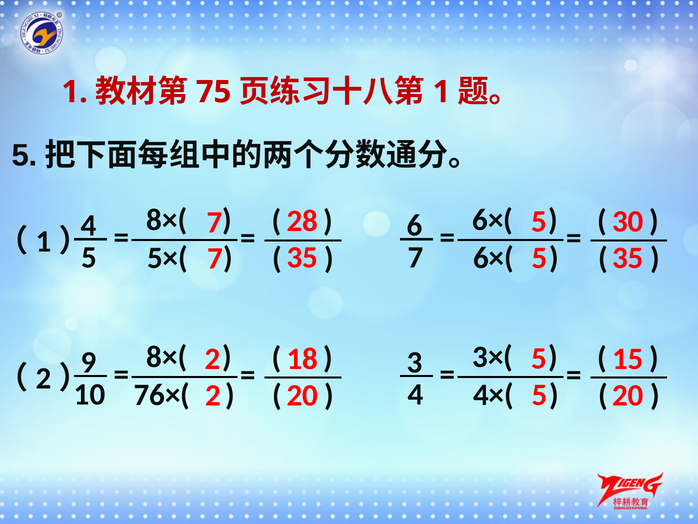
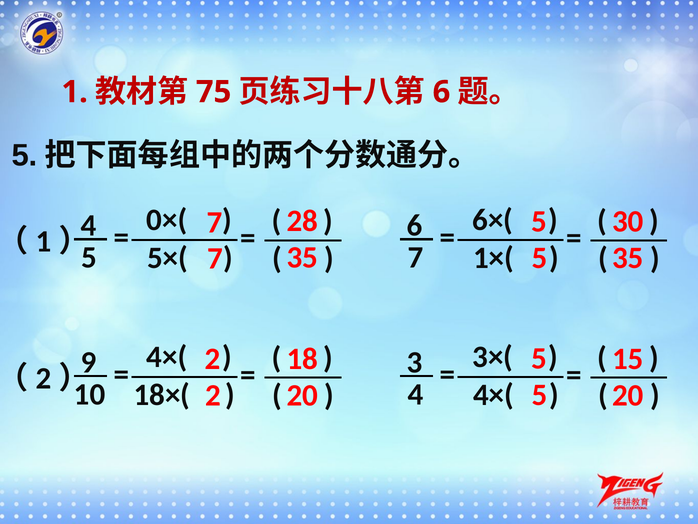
1: 1 -> 6 (441, 92)
8×(: 8×( -> 0×( (167, 220)
6×(: 6×( -> 1×( (494, 258)
8×(: 8×( -> 4×( (167, 357)
76×(: 76×( -> 18×( (162, 395)
